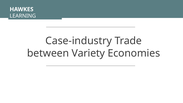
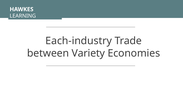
Case-industry: Case-industry -> Each-industry (79, 41)
